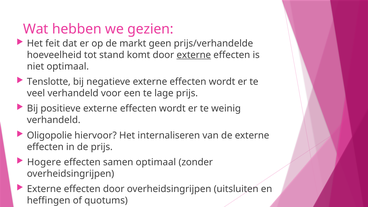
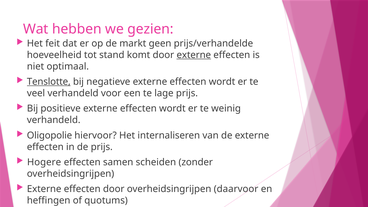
Tenslotte underline: none -> present (49, 82)
samen optimaal: optimaal -> scheiden (156, 162)
uitsluiten: uitsluiten -> daarvoor (236, 189)
